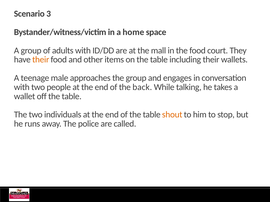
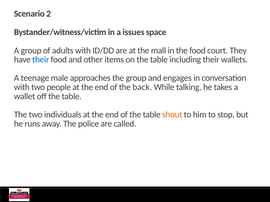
3: 3 -> 2 (49, 14)
home: home -> issues (133, 32)
their colour: orange -> blue (41, 60)
